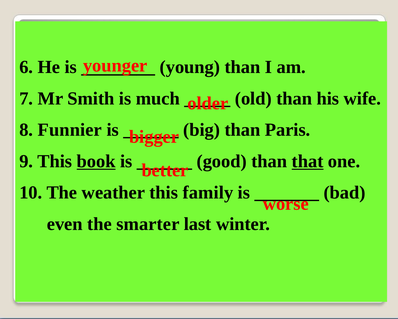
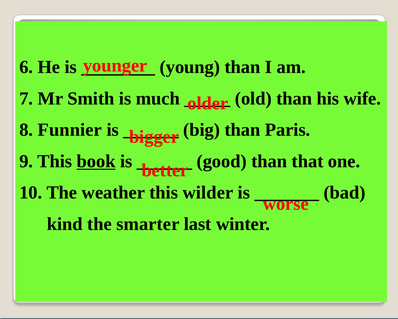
that underline: present -> none (308, 161)
family: family -> wilder (208, 192)
even: even -> kind (65, 224)
